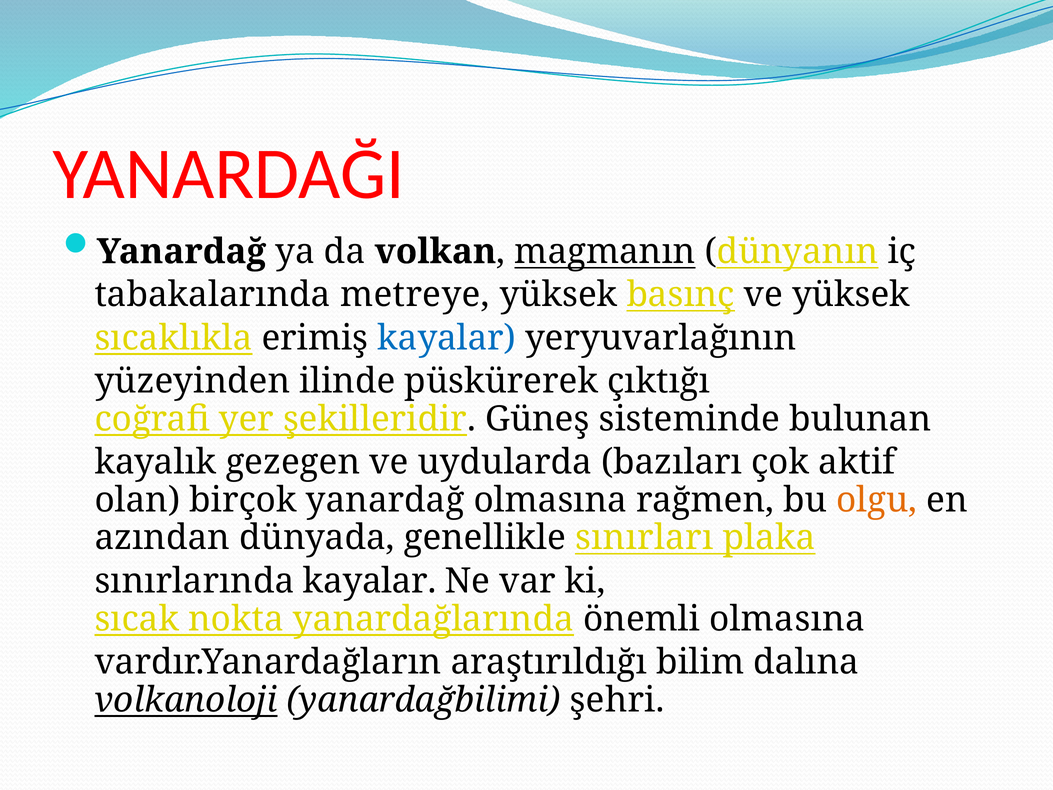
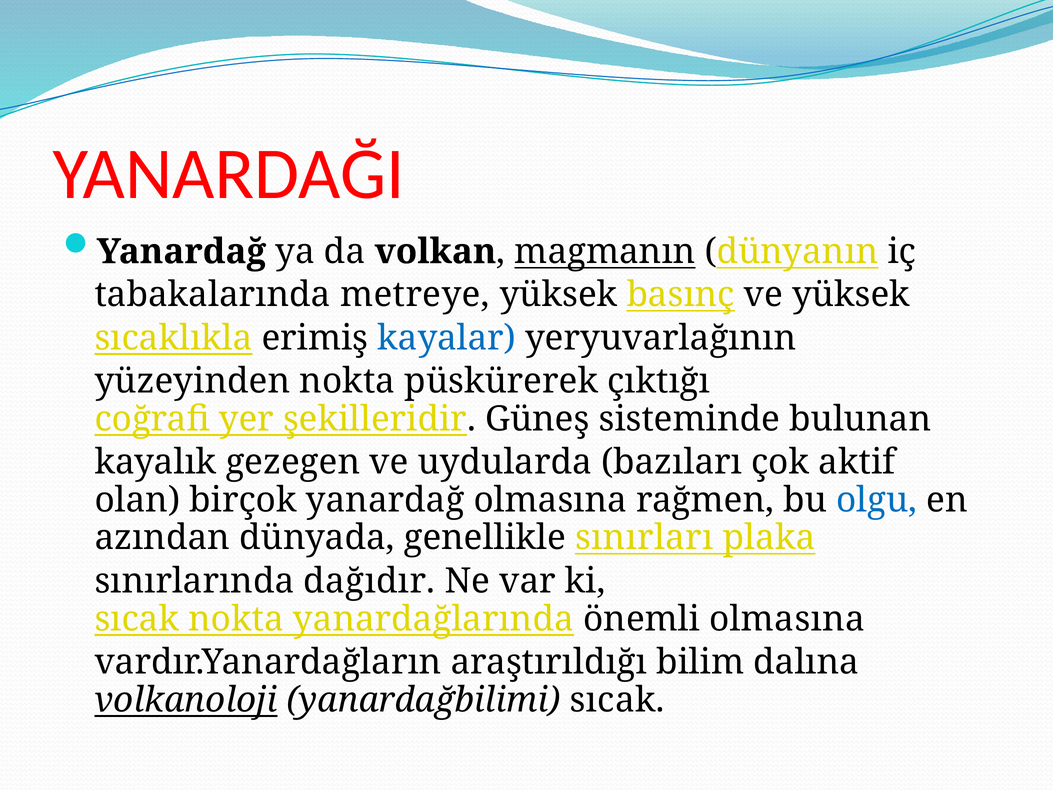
yüzeyinden ilinde: ilinde -> nokta (347, 381)
olgu colour: orange -> blue (877, 500)
sınırlarında kayalar: kayalar -> dağıdır (369, 581)
yanardağbilimi şehri: şehri -> sıcak (617, 700)
